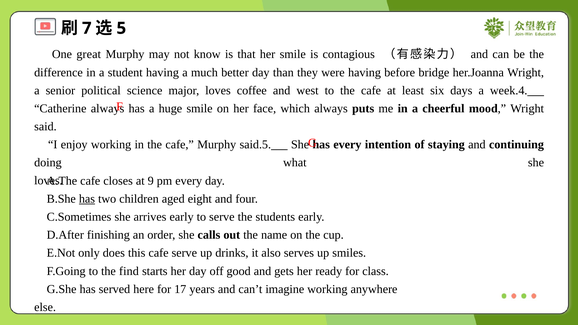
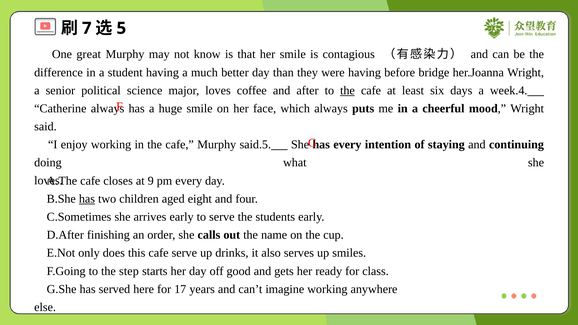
west: west -> after (308, 90)
the underline: none -> present (347, 90)
find: find -> step (129, 271)
